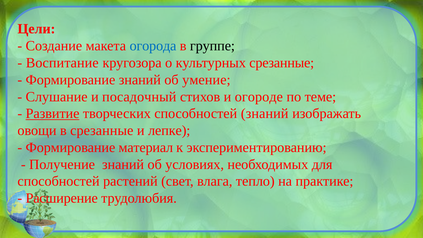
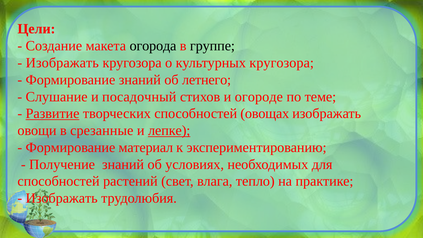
огорода colour: blue -> black (153, 46)
Воспитание: Воспитание -> Изображать (62, 63)
культурных срезанные: срезанные -> кругозора (282, 63)
умение: умение -> летнего (207, 80)
способностей знаний: знаний -> овощах (265, 114)
лепке underline: none -> present (169, 131)
Расширение: Расширение -> Изображать (62, 198)
